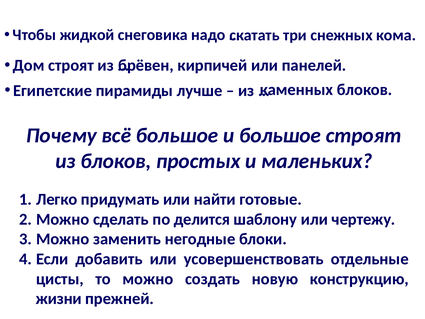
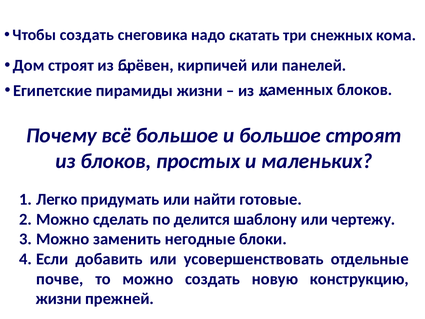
Чтобы жидкой: жидкой -> создать (87, 35)
пирамиды лучше: лучше -> жизни (200, 91)
цисты: цисты -> почве (60, 279)
